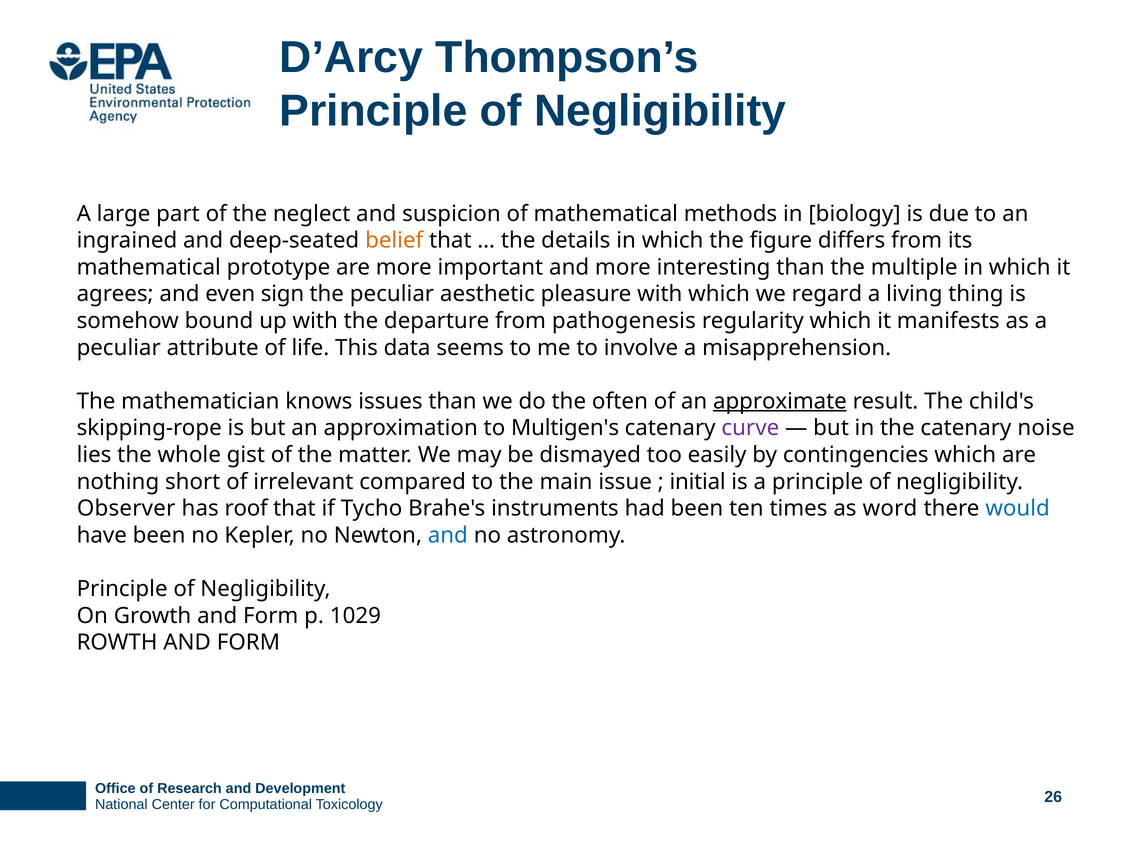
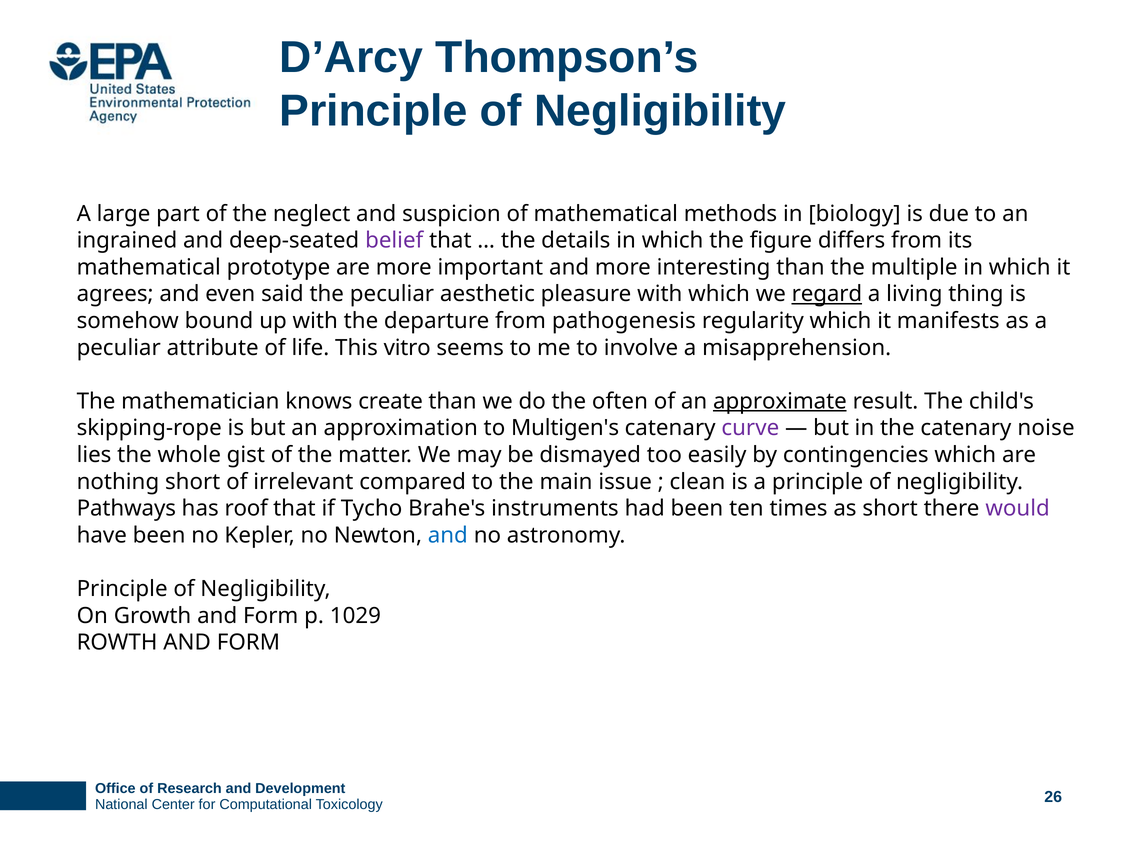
belief colour: orange -> purple (394, 240)
sign: sign -> said (282, 294)
regard underline: none -> present (827, 294)
data: data -> vitro (407, 348)
issues: issues -> create (391, 401)
initial: initial -> clean (697, 482)
Observer: Observer -> Pathways (126, 509)
as word: word -> short (890, 509)
would colour: blue -> purple (1018, 509)
